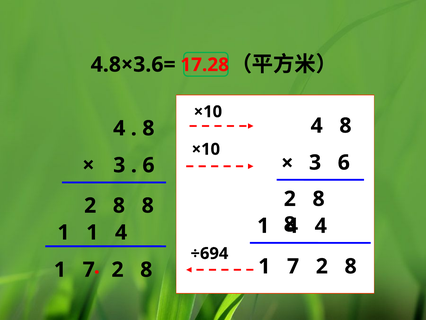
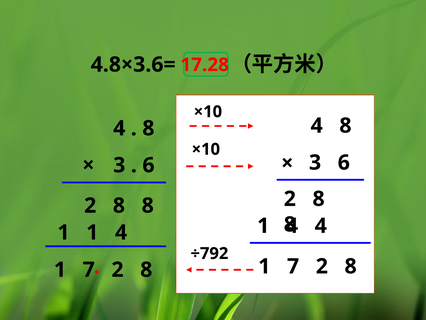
÷694: ÷694 -> ÷792 (209, 253)
